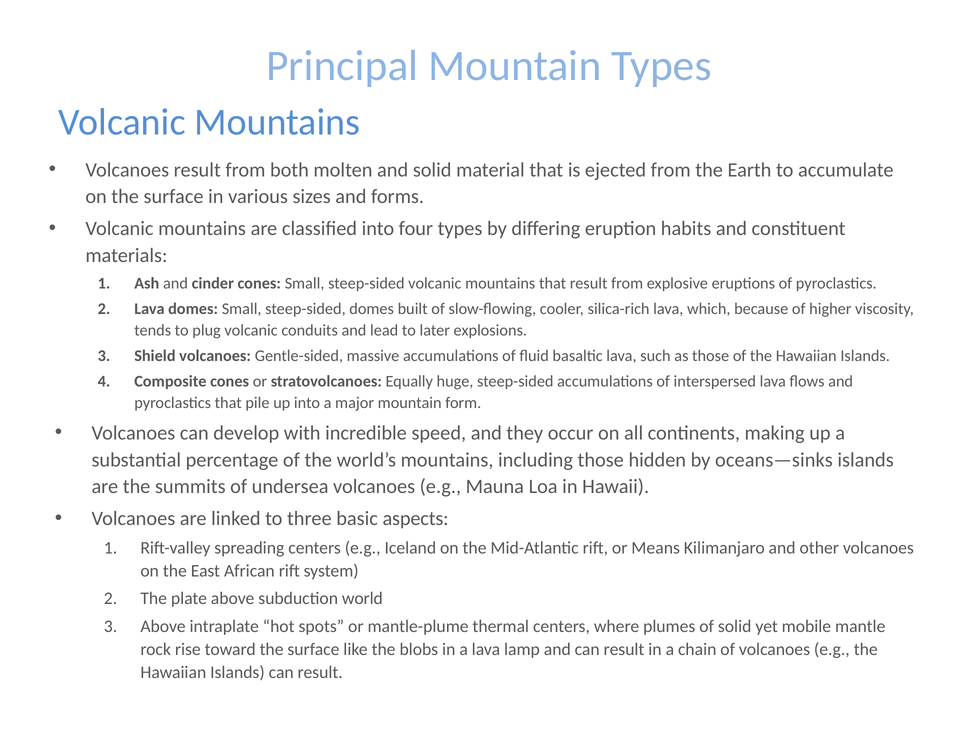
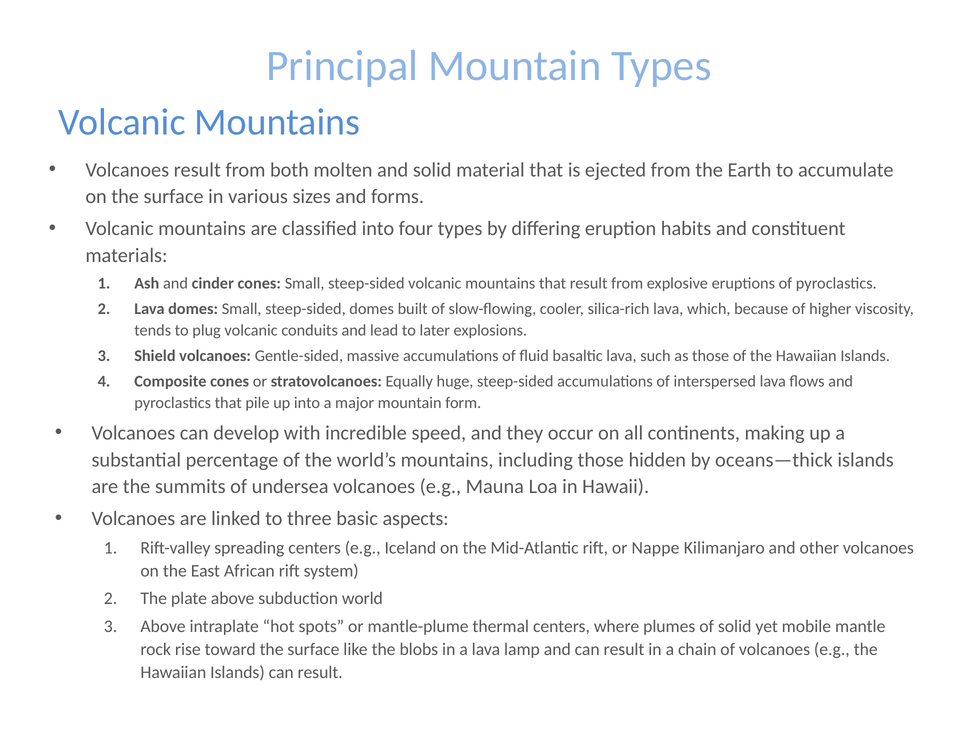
oceans—sinks: oceans—sinks -> oceans—thick (774, 460)
Means: Means -> Nappe (656, 547)
